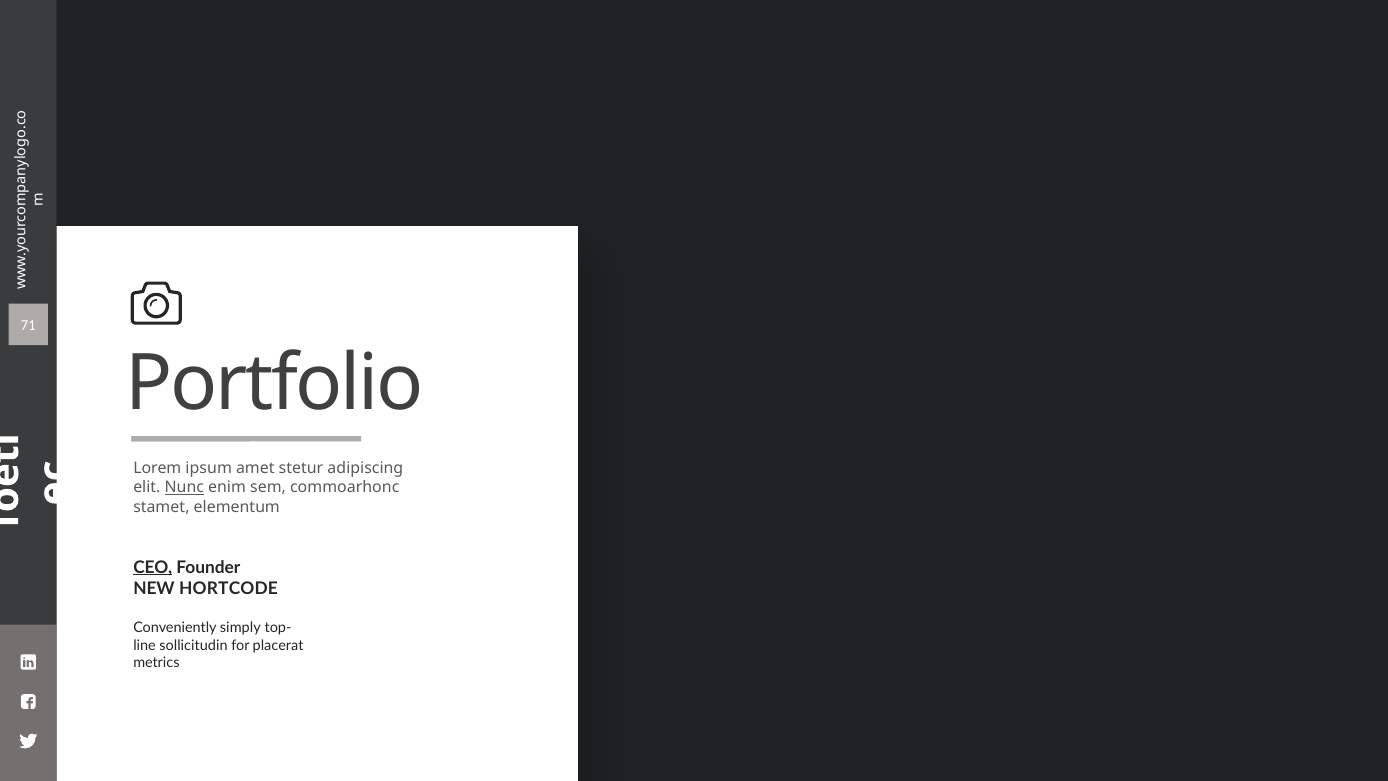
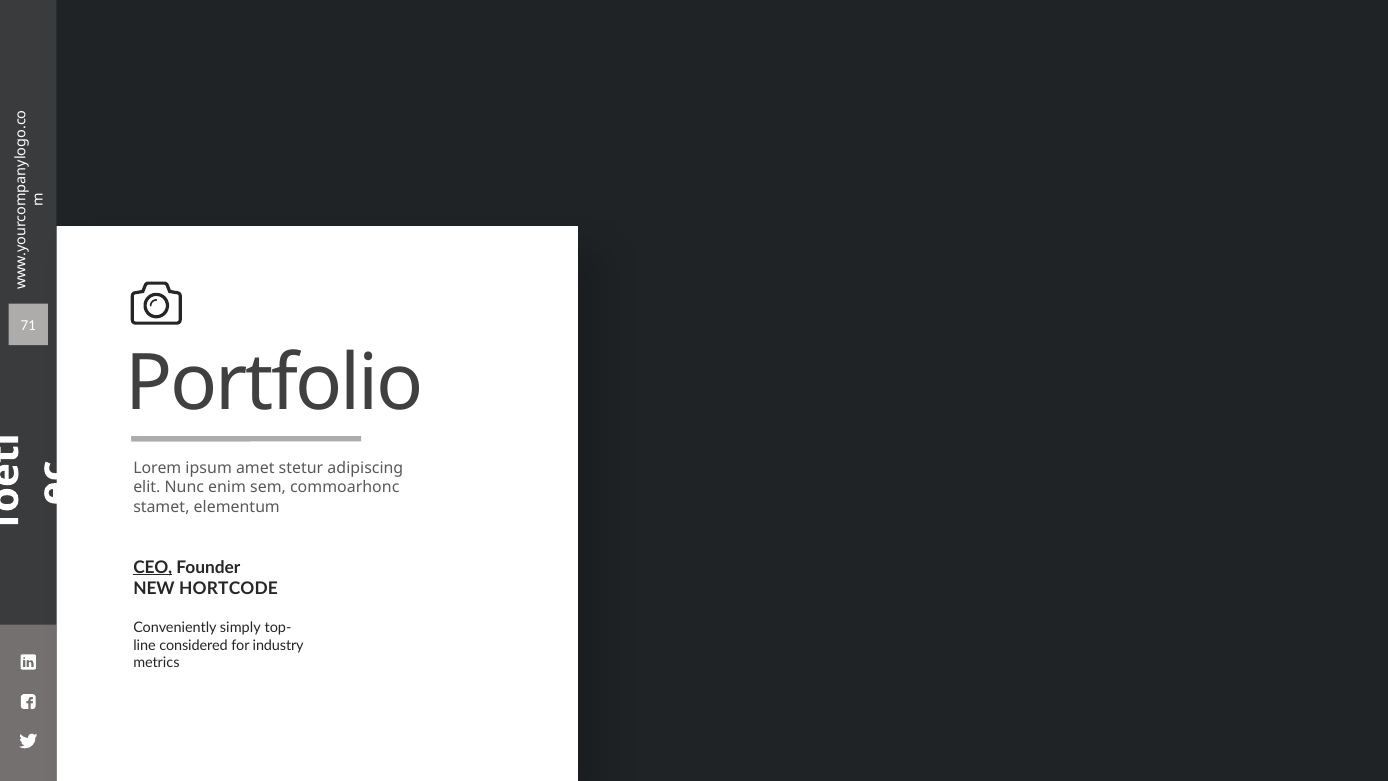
Nunc underline: present -> none (184, 488)
sollicitudin: sollicitudin -> considered (194, 645)
placerat: placerat -> industry (278, 645)
